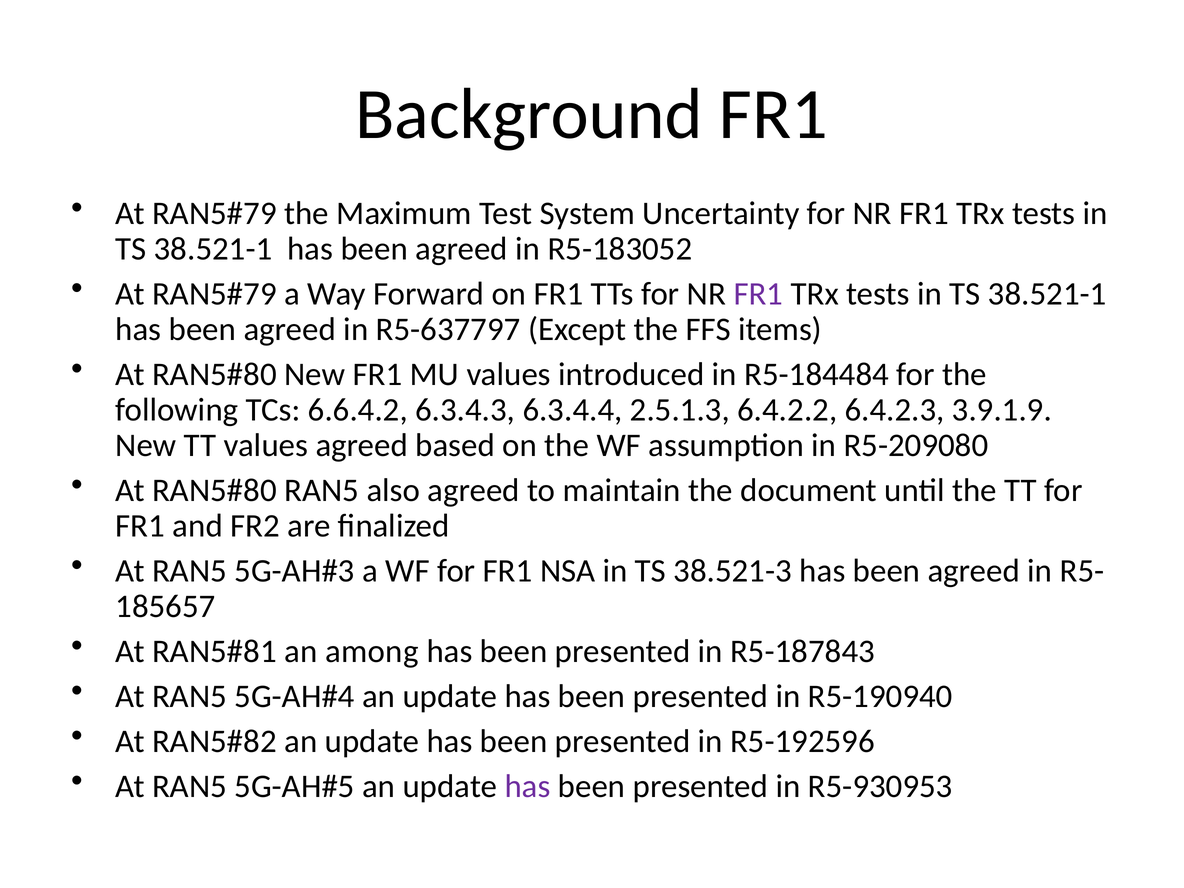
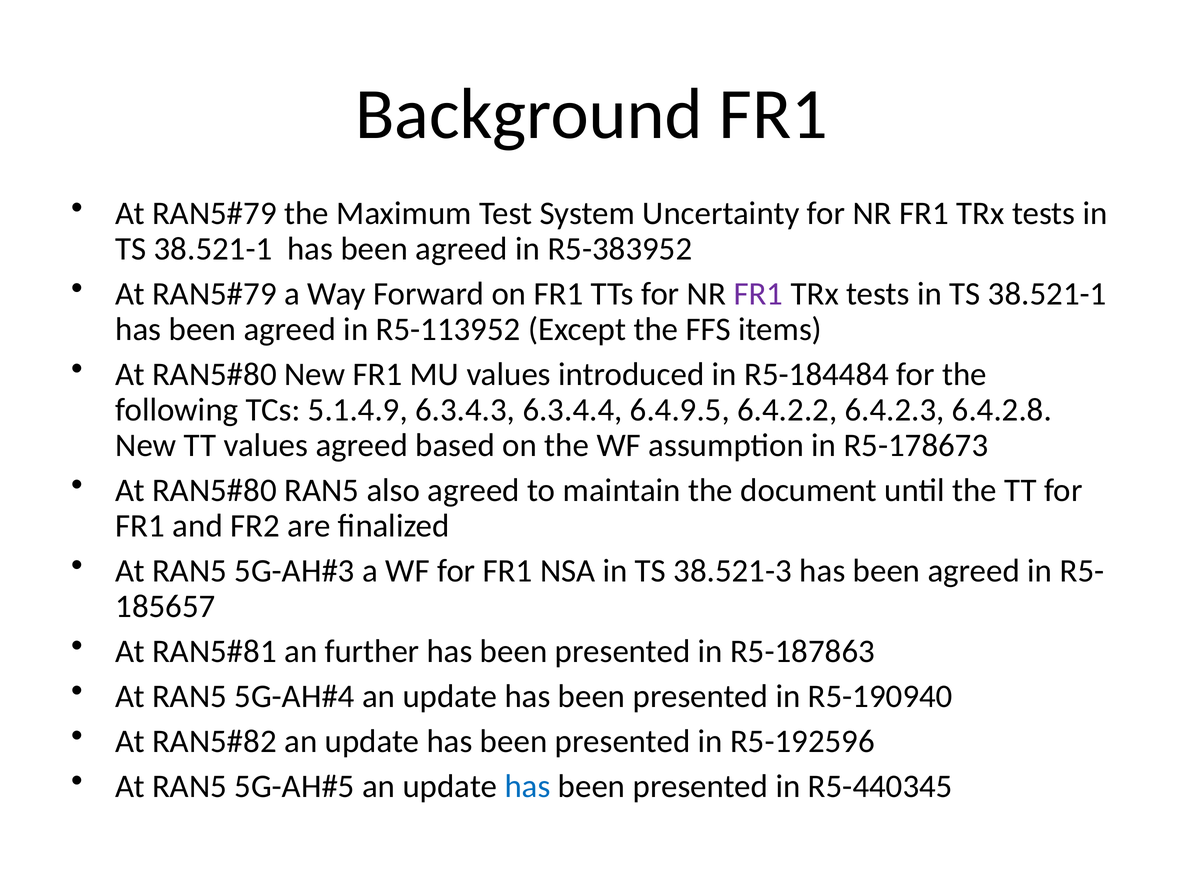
R5-183052: R5-183052 -> R5-383952 (620, 249)
R5-637797: R5-637797 -> R5-113952 (448, 329)
6.6.4.2: 6.6.4.2 -> 5.1.4.9 (358, 410)
2.5.1.3: 2.5.1.3 -> 6.4.9.5 (680, 410)
3.9.1.9: 3.9.1.9 -> 6.4.2.8 (1002, 410)
R5-209080: R5-209080 -> R5-178673 (916, 445)
among: among -> further (372, 651)
R5-187843: R5-187843 -> R5-187863 (802, 651)
has colour: purple -> blue (527, 786)
R5-930953: R5-930953 -> R5-440345 (880, 786)
